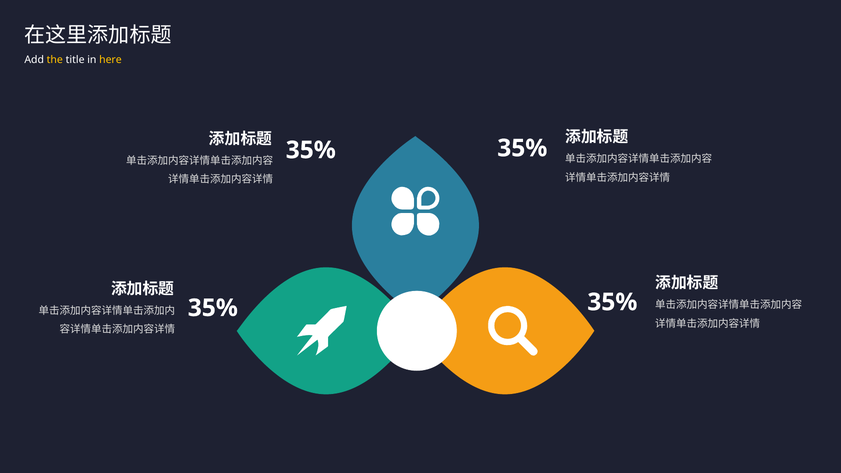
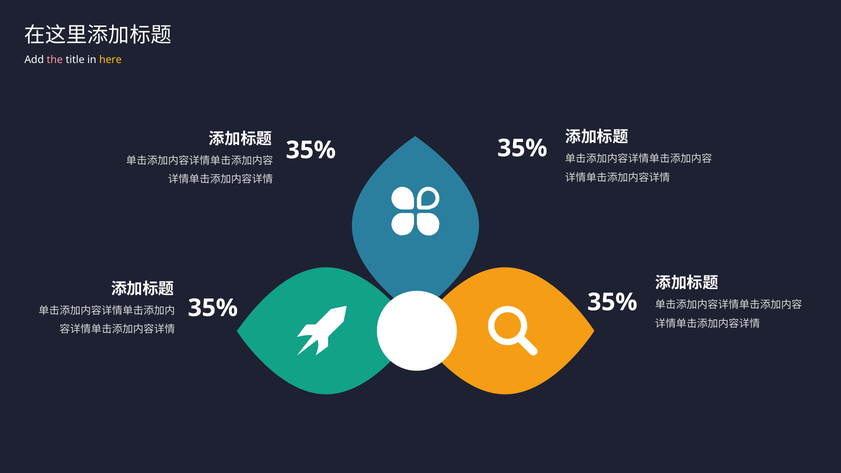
the colour: yellow -> pink (55, 60)
